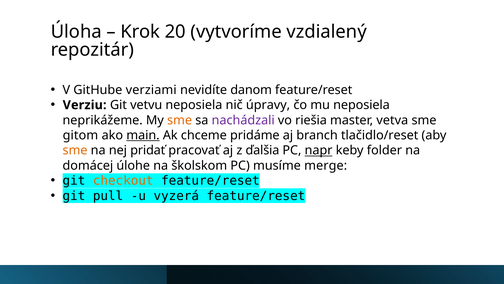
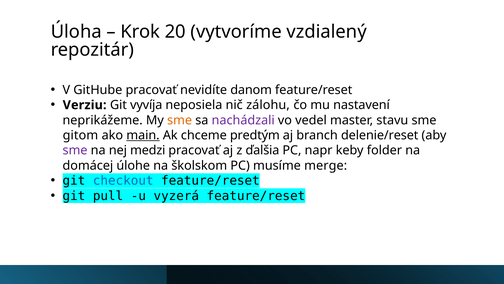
GitHube verziami: verziami -> pracovať (151, 90)
vetvu: vetvu -> vyvíja (146, 105)
úpravy: úpravy -> zálohu (268, 105)
mu neposiela: neposiela -> nastavení (362, 105)
riešia: riešia -> vedel (311, 120)
vetva: vetva -> stavu (392, 120)
pridáme: pridáme -> predtým (255, 135)
tlačidlo/reset: tlačidlo/reset -> delenie/reset (380, 135)
sme colour: orange -> purple (75, 150)
pridať: pridať -> medzi (148, 150)
napr underline: present -> none (319, 150)
checkout colour: orange -> blue (123, 180)
